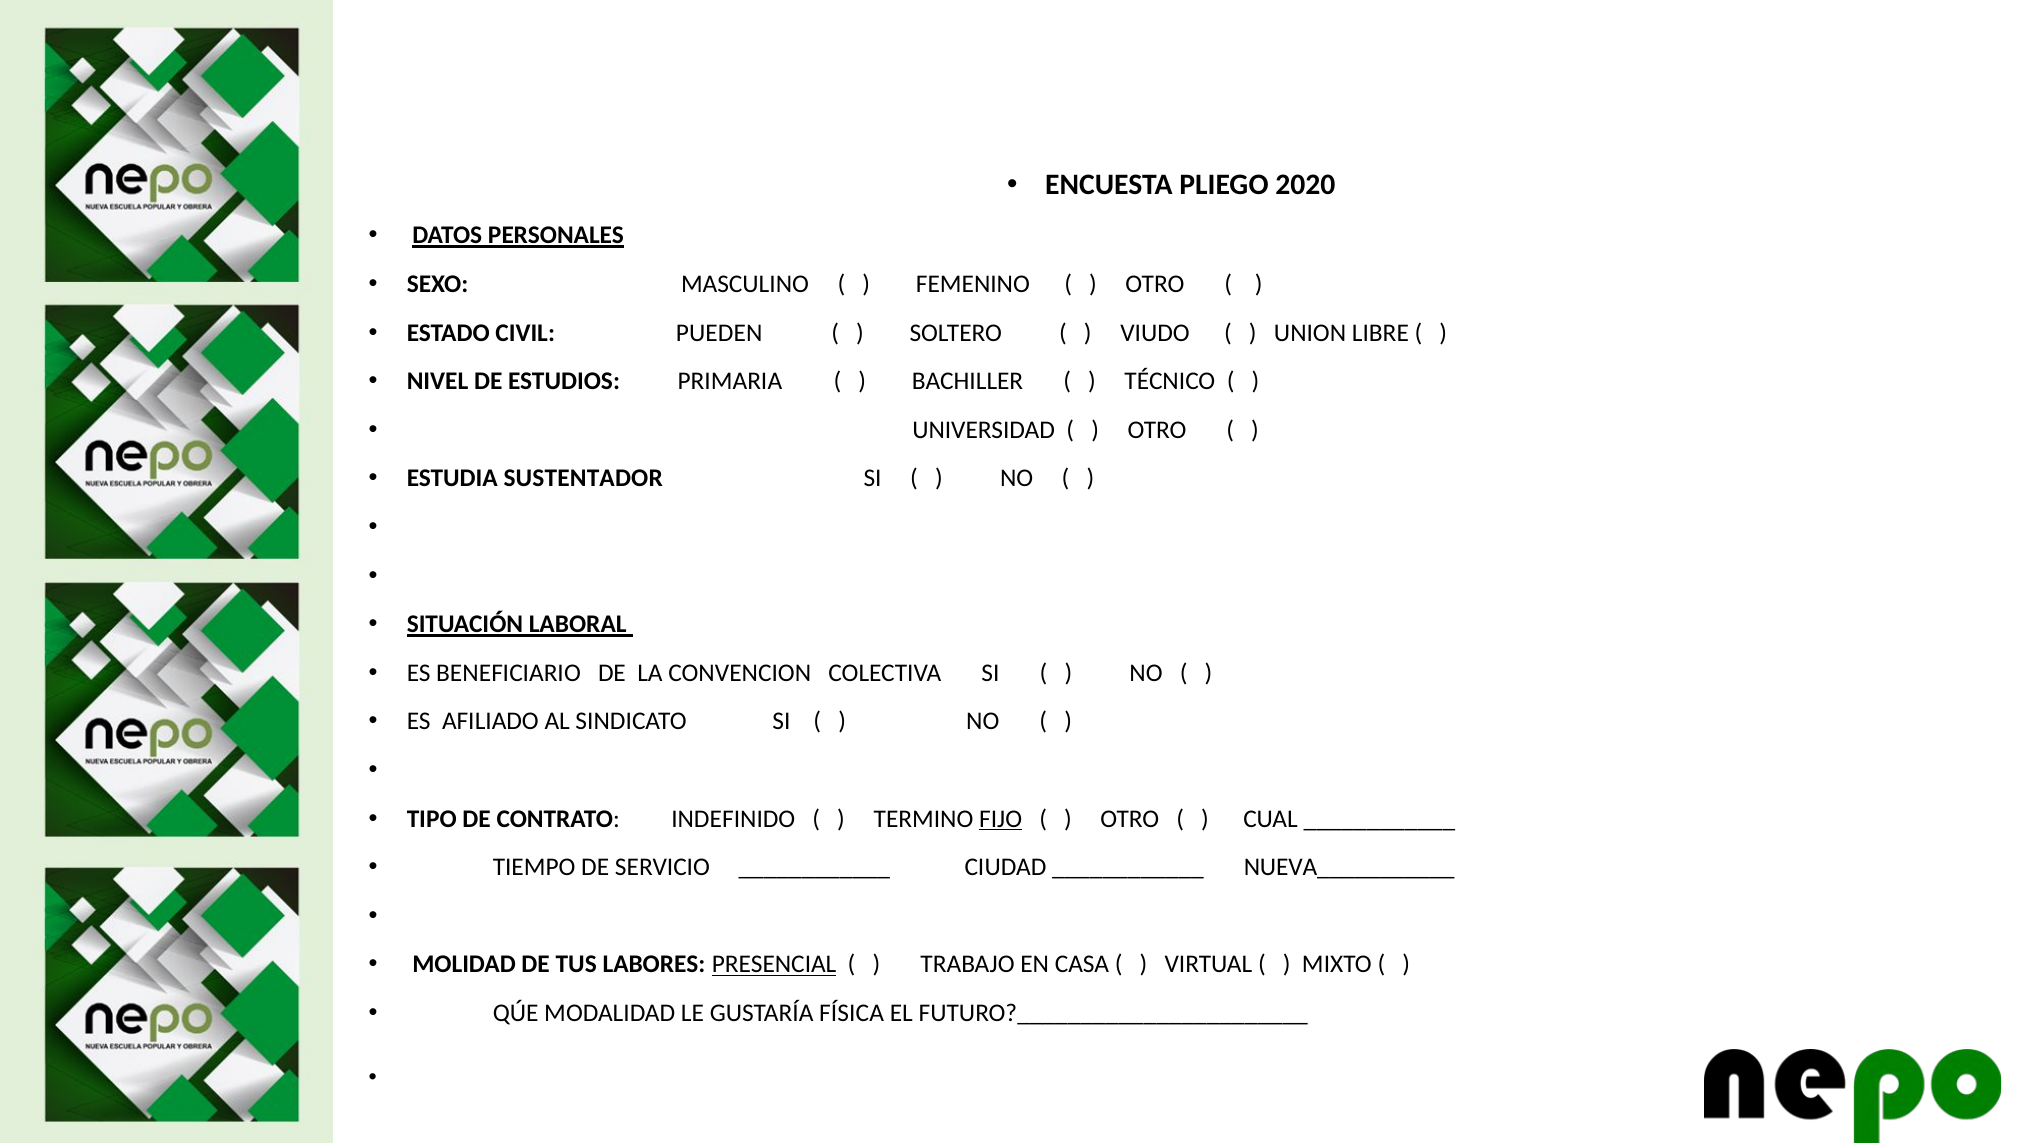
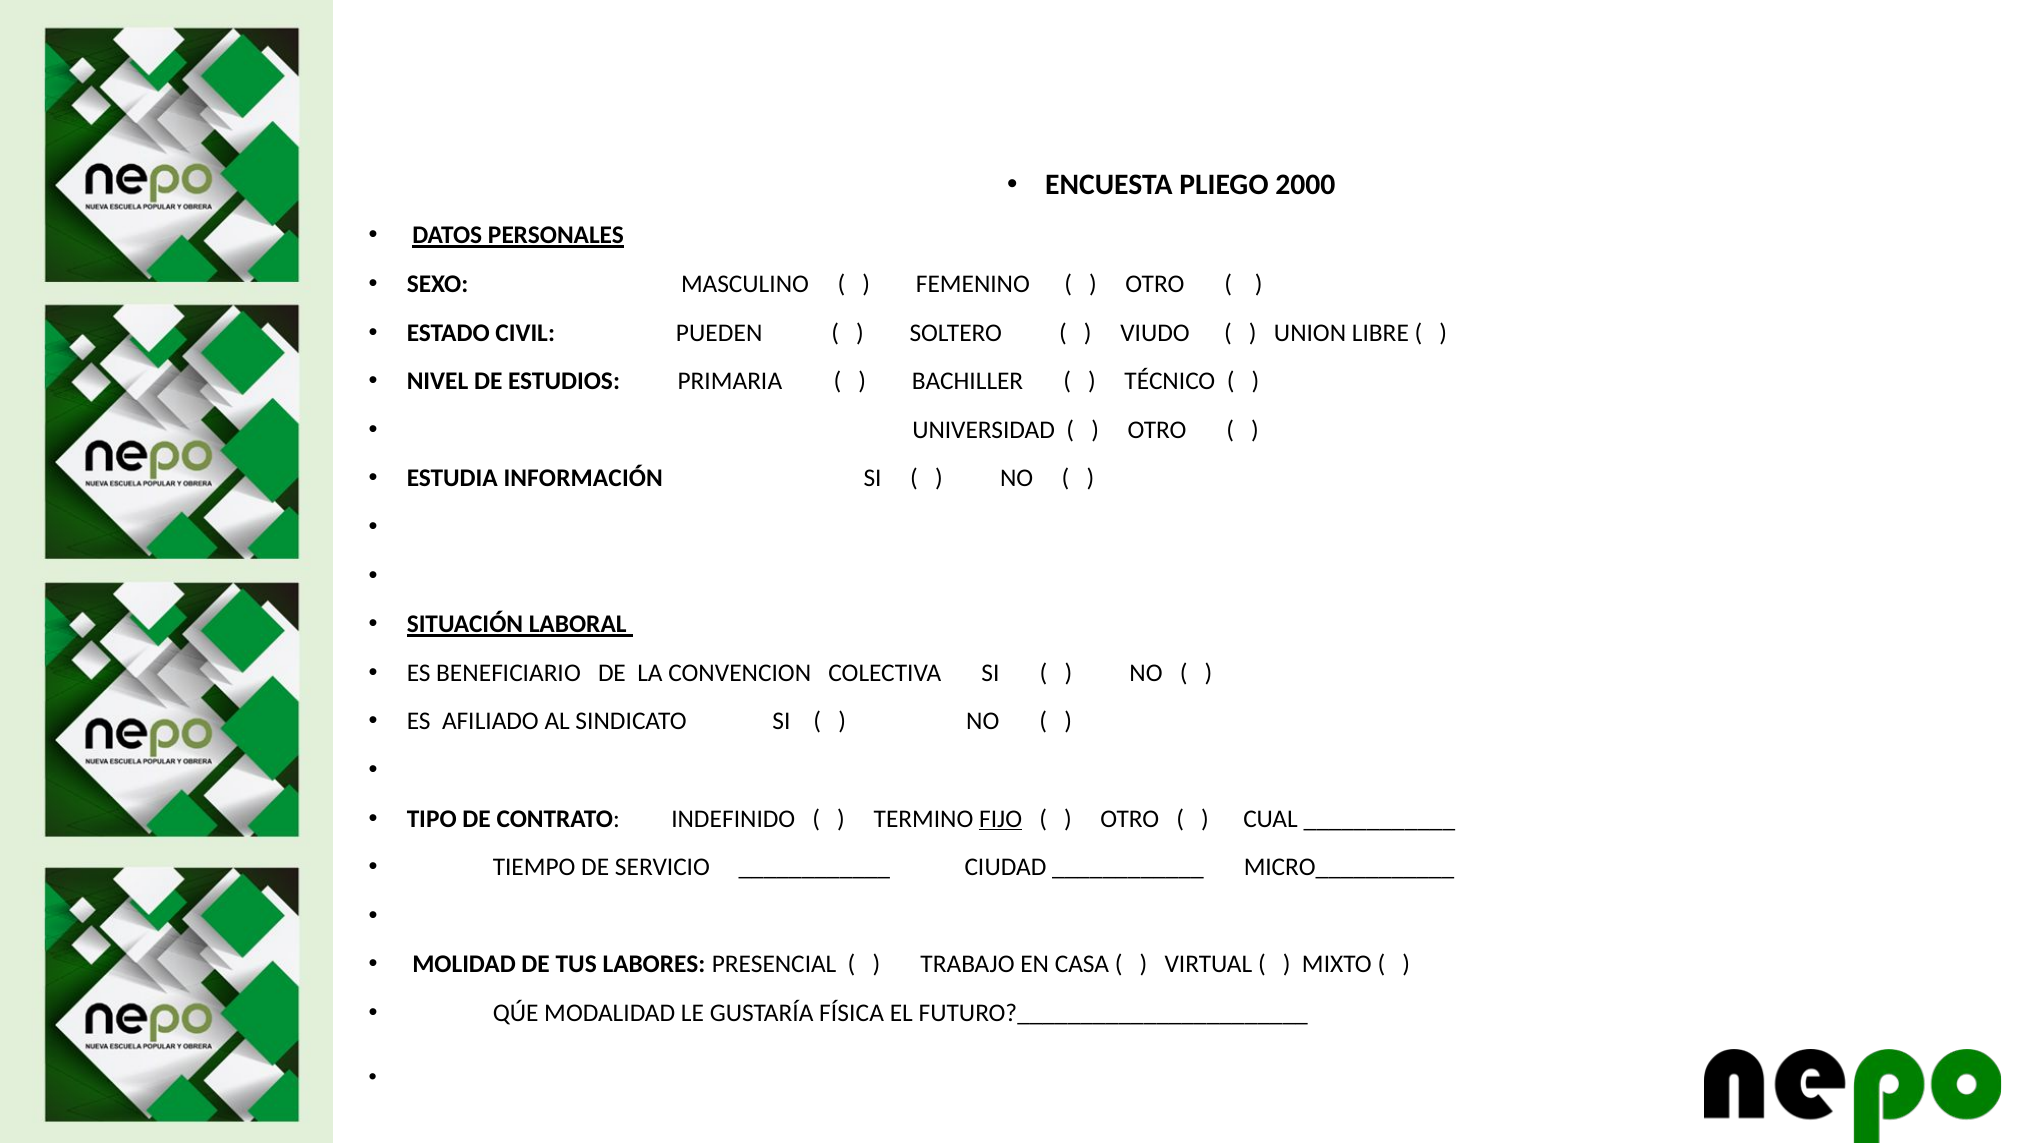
2020: 2020 -> 2000 (1305, 185)
SUSTENTADOR: SUSTENTADOR -> INFORMACIÓN (583, 479)
NUEVA___________: NUEVA___________ -> MICRO___________ (1349, 868)
PRESENCIAL underline: present -> none (774, 965)
